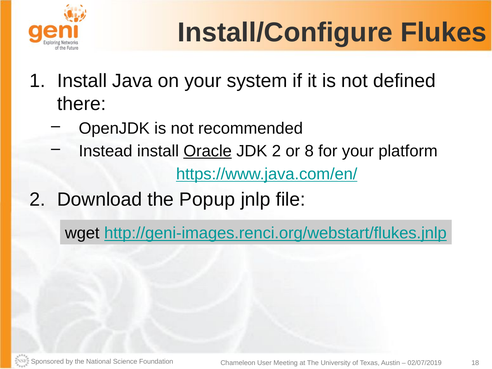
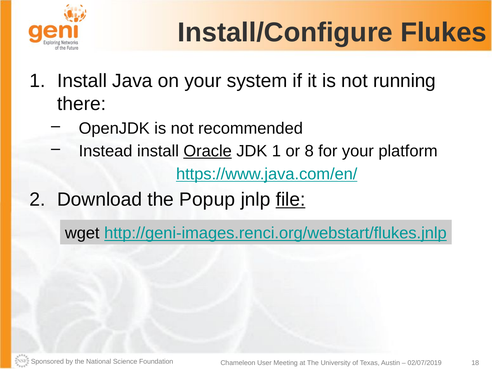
defined: defined -> running (404, 81)
JDK 2: 2 -> 1 (276, 151)
file underline: none -> present (291, 200)
